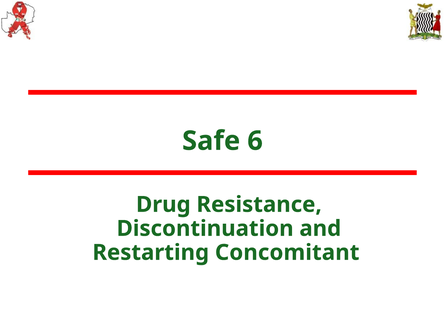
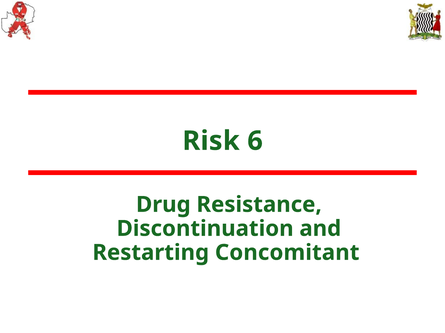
Safe: Safe -> Risk (211, 141)
